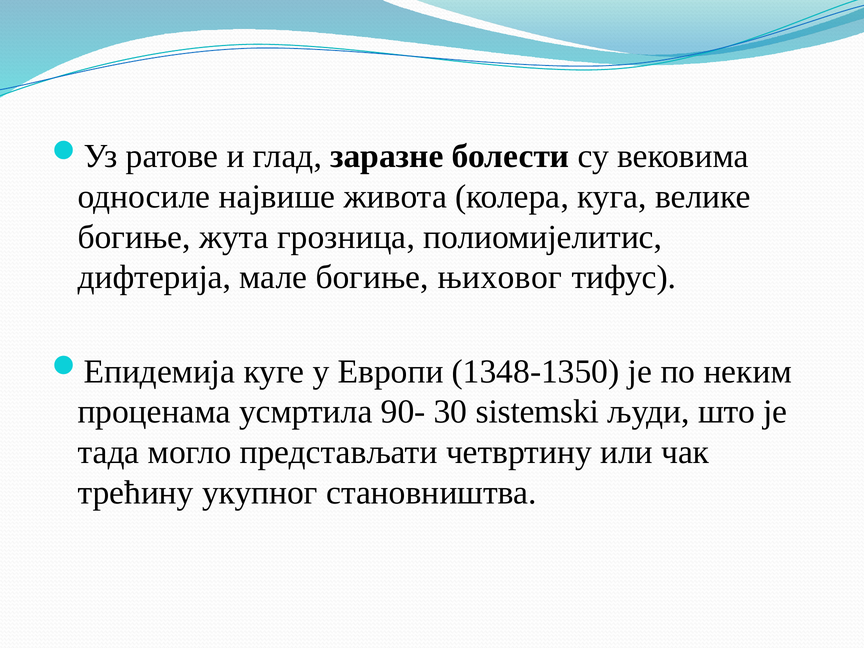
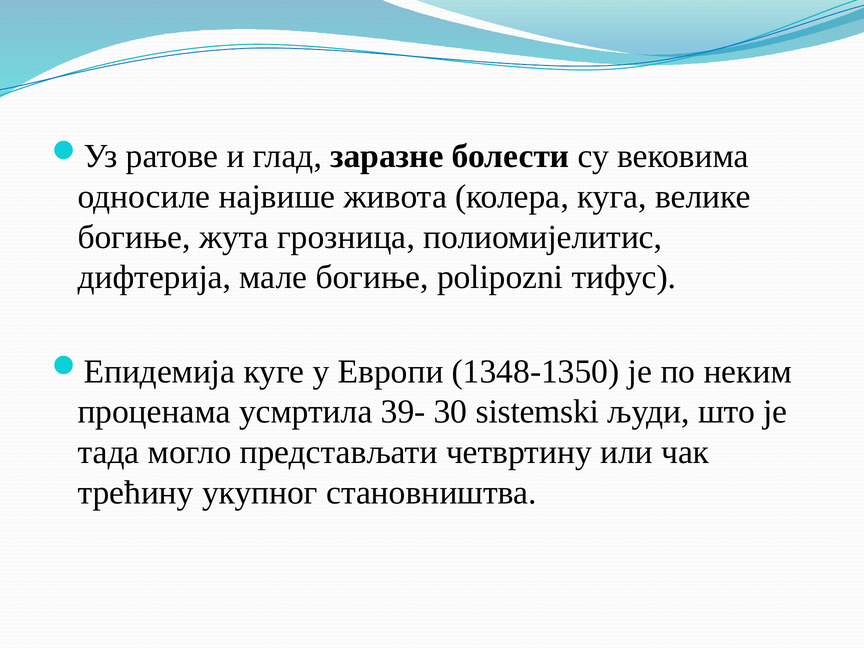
њиховог: њиховог -> polipozni (500, 277)
90-: 90- -> 39- (403, 412)
